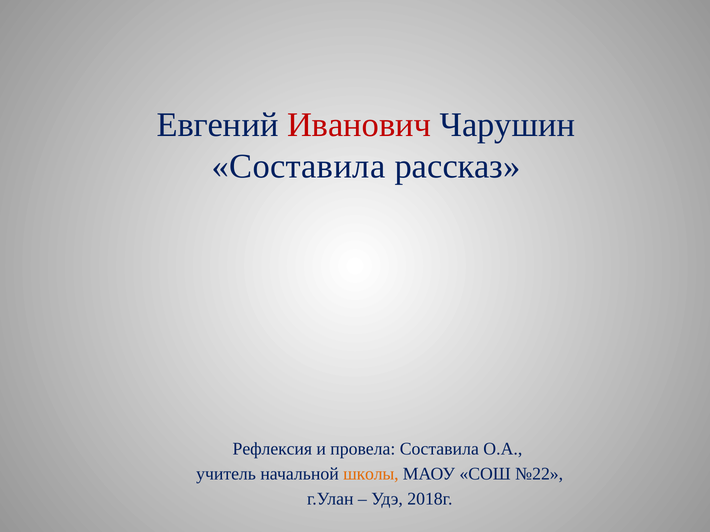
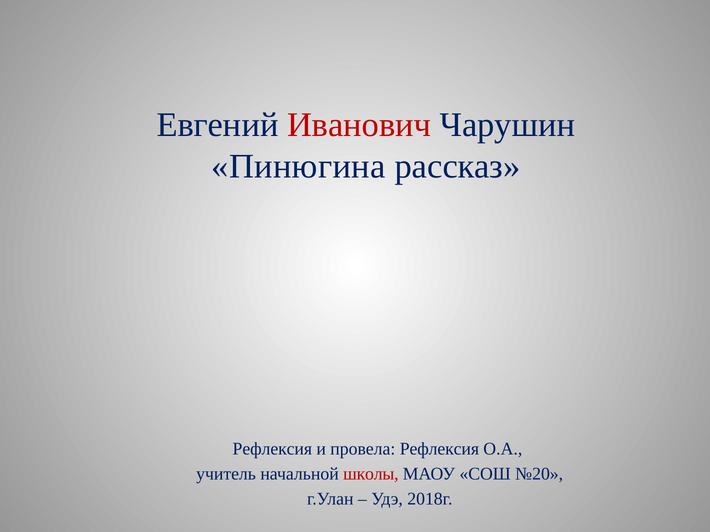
Составила: Составила -> Пинюгина (299, 167)
провела Составила: Составила -> Рефлексия (439, 449)
школы colour: orange -> red (371, 474)
№22: №22 -> №20 (539, 474)
